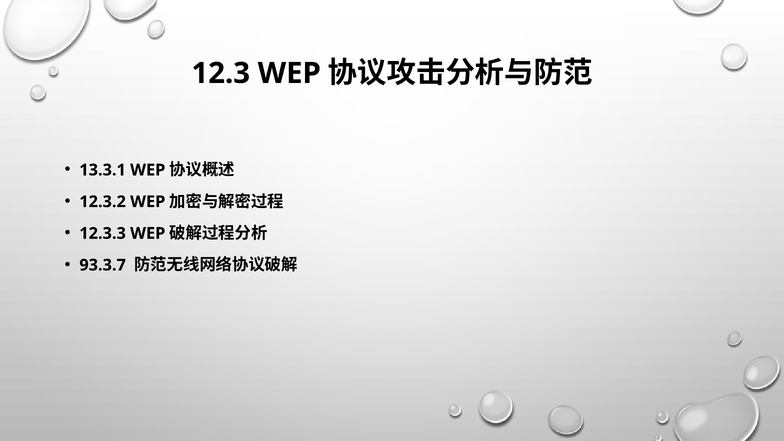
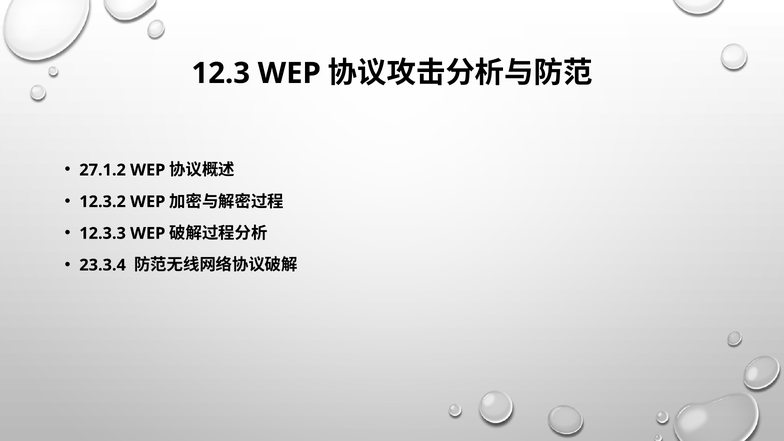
13.3.1: 13.3.1 -> 27.1.2 (103, 170)
93.3.7: 93.3.7 -> 23.3.4 (103, 265)
